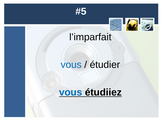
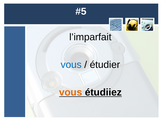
vous colour: blue -> orange (71, 93)
